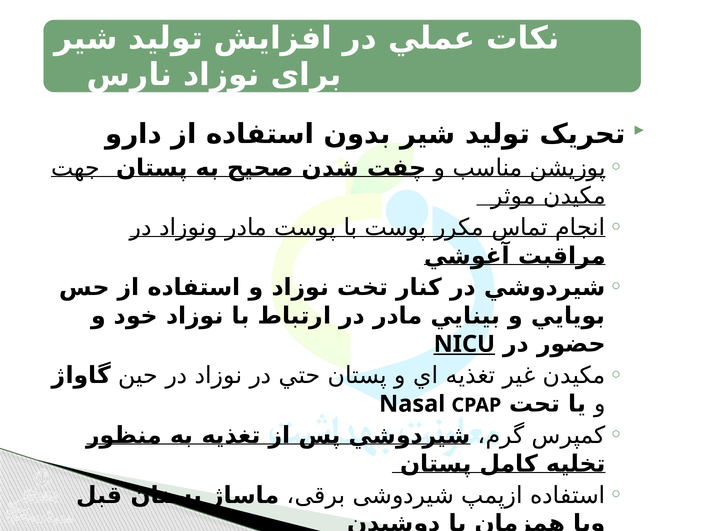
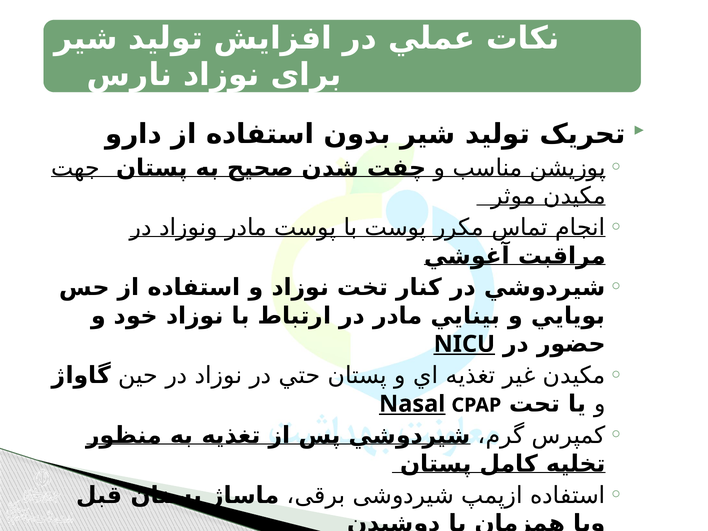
Nasal underline: none -> present (412, 404)
